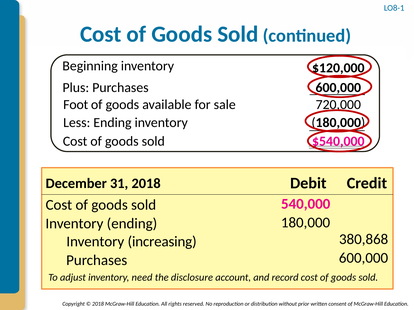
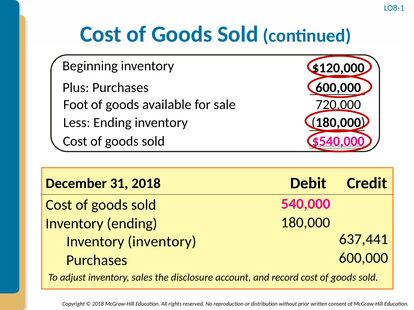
380,868: 380,868 -> 637,441 (364, 240)
Inventory increasing: increasing -> inventory (162, 242)
need: need -> sales (142, 278)
